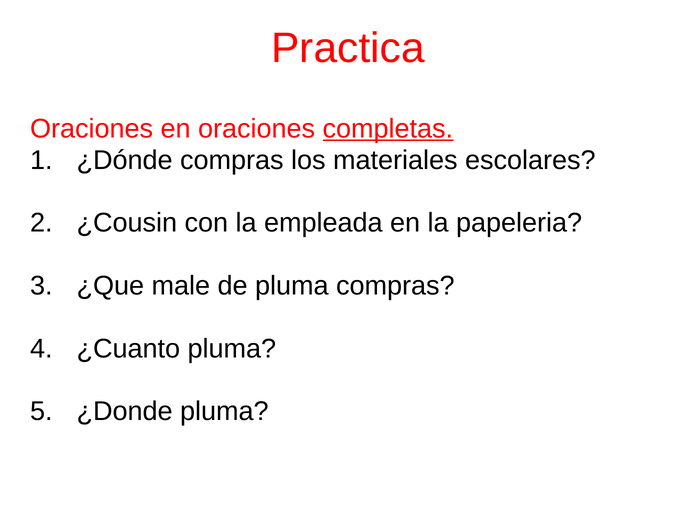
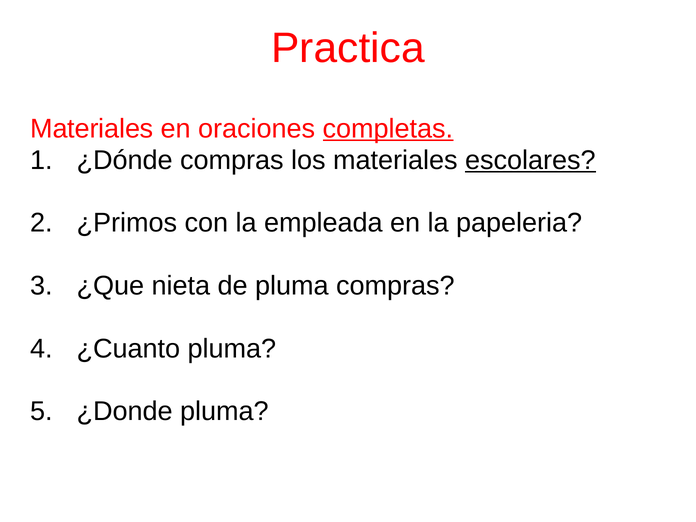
Oraciones: Oraciones -> Materiales (92, 129)
escolares underline: none -> present (531, 160)
¿Cousin: ¿Cousin -> ¿Primos (127, 223)
male: male -> nieta (181, 286)
